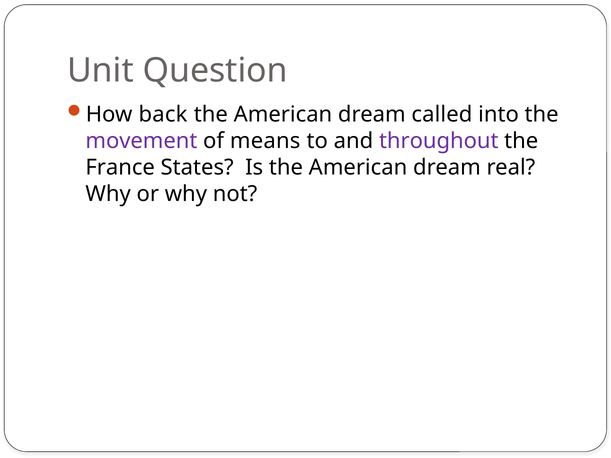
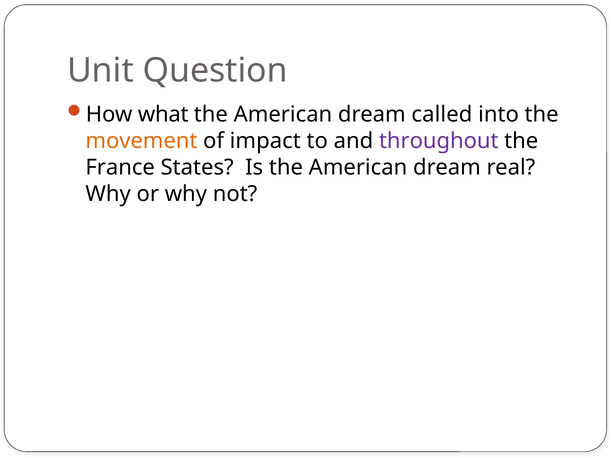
back: back -> what (163, 115)
movement colour: purple -> orange (141, 141)
means: means -> impact (265, 141)
